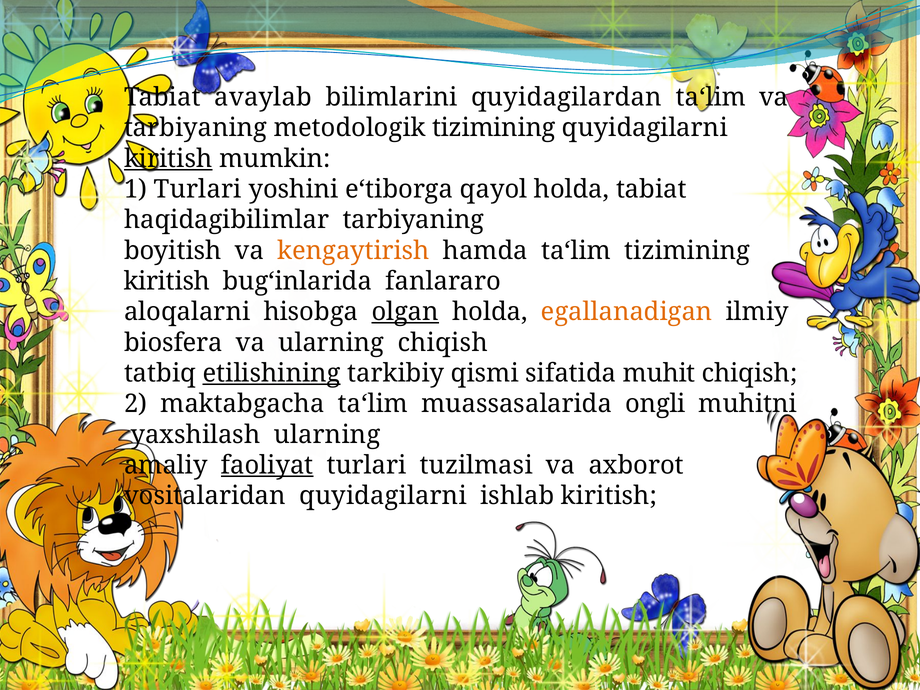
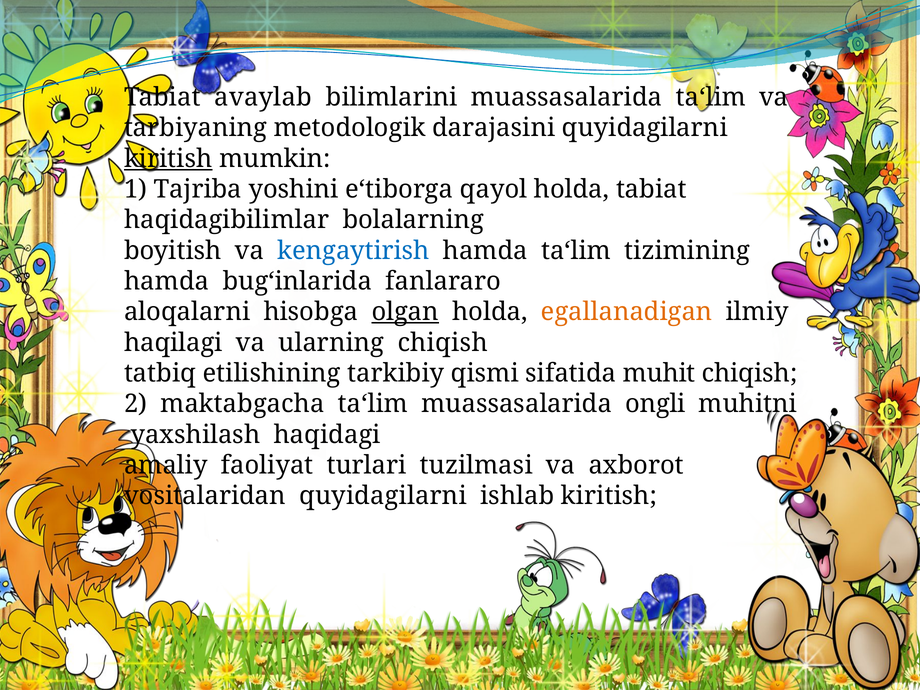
bilimlarini quyidagilardan: quyidagilardan -> muassasalarida (567, 97)
metodologik tizimining: tizimining -> darajasini (494, 128)
1 Turlari: Turlari -> Tajriba (198, 189)
haqidagibilimlar tarbiyaning: tarbiyaning -> bolalarning (413, 220)
kengaytirish colour: orange -> blue (354, 251)
kiritish: kiritish -> hamda (167, 281)
biosfera: biosfera -> haqilagi (173, 343)
etilishining underline: present -> none (272, 373)
yaxshilash ularning: ularning -> haqidagi (327, 435)
faoliyat underline: present -> none (267, 465)
